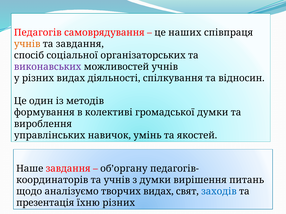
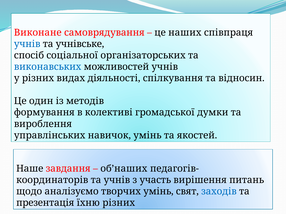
Педагогів: Педагогів -> Виконане (38, 33)
учнів colour: orange -> blue (27, 44)
та завдання: завдання -> учнівське (80, 44)
виконавських colour: purple -> blue (48, 67)
об’органу: об’органу -> об’наших (124, 169)
з думки: думки -> участь (155, 180)
творчих видах: видах -> умінь (158, 192)
